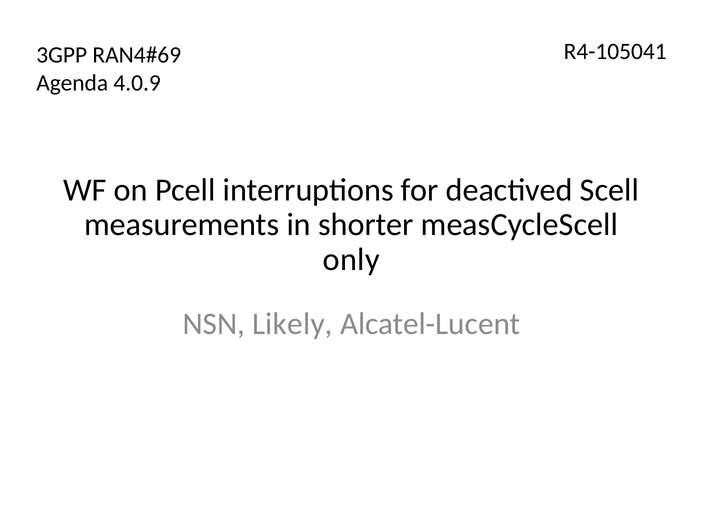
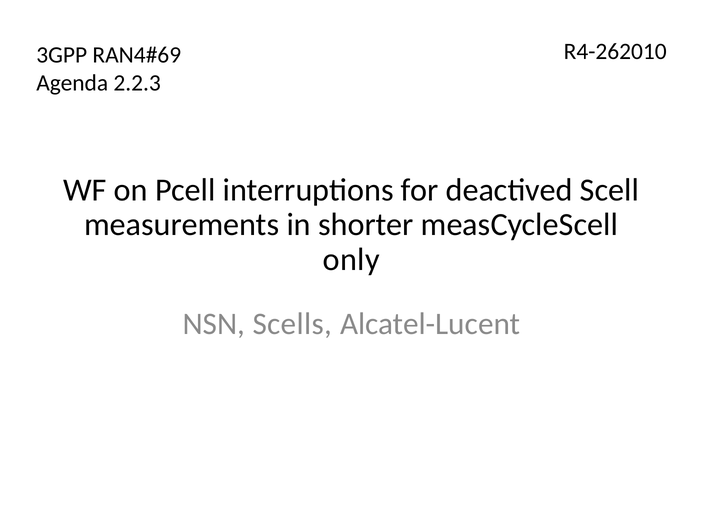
R4-105041: R4-105041 -> R4-262010 (615, 51)
4.0.9: 4.0.9 -> 2.2.3 (137, 83)
Likely: Likely -> Scells (292, 323)
